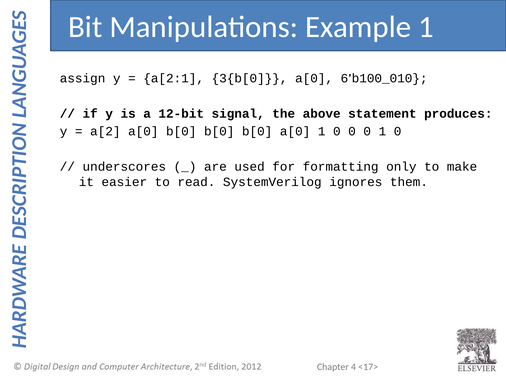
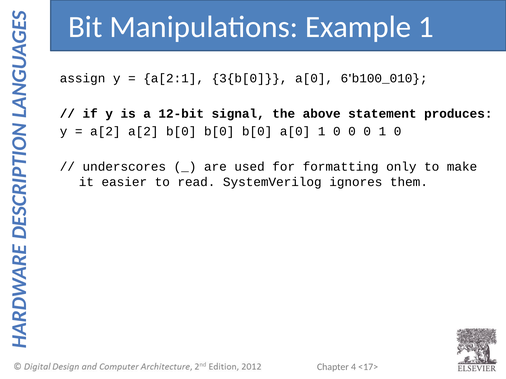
a[2 a[0: a[0 -> a[2 (143, 132)
